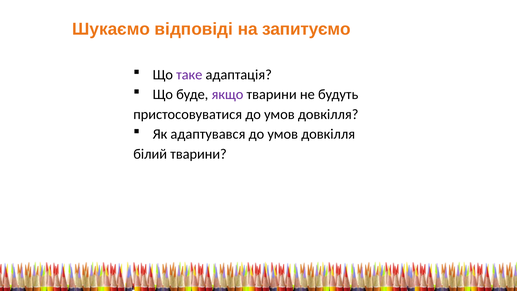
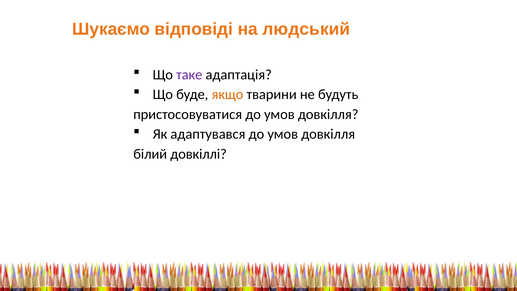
запитуємо: запитуємо -> людський (306, 29)
якщо colour: purple -> orange (227, 94)
білий тварини: тварини -> довкіллі (199, 154)
